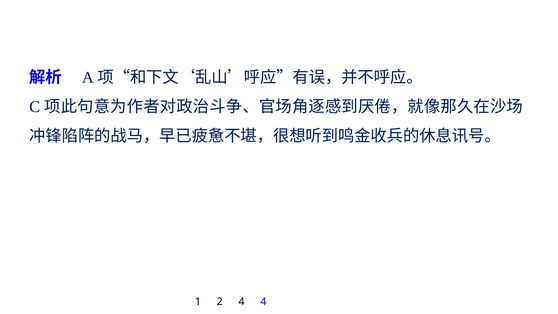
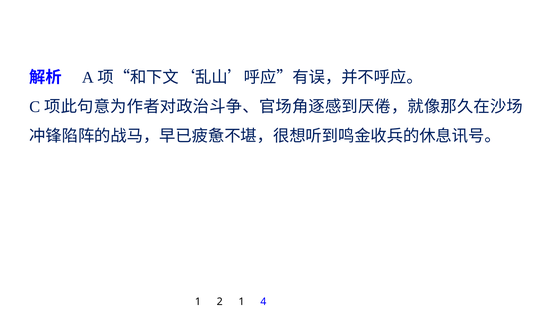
2 4: 4 -> 1 (242, 302)
